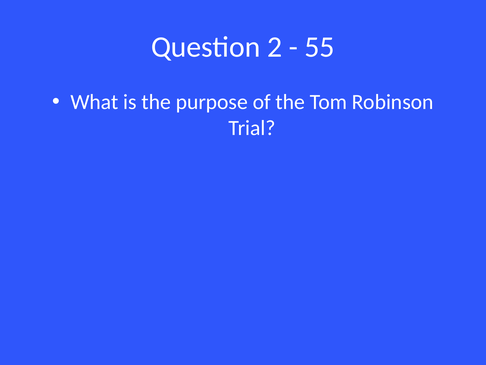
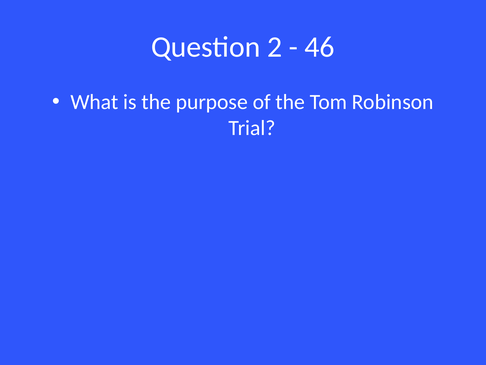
55: 55 -> 46 (320, 47)
